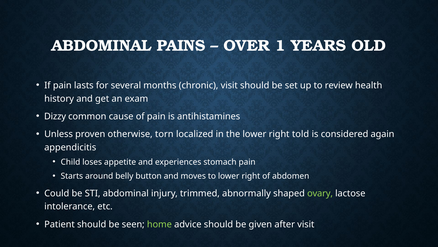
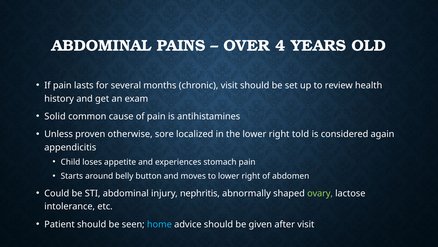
1: 1 -> 4 (280, 46)
Dizzy: Dizzy -> Solid (55, 116)
torn: torn -> sore (164, 134)
trimmed: trimmed -> nephritis (200, 193)
home colour: light green -> light blue (159, 224)
